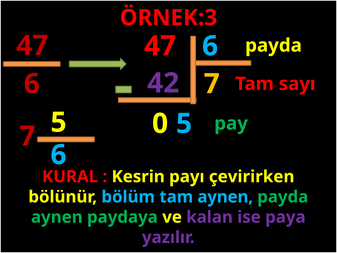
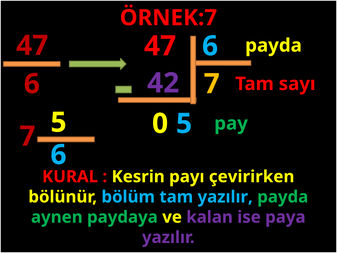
ÖRNEK:3: ÖRNEK:3 -> ÖRNEK:7 (168, 18)
tam aynen: aynen -> yazılır (225, 197)
